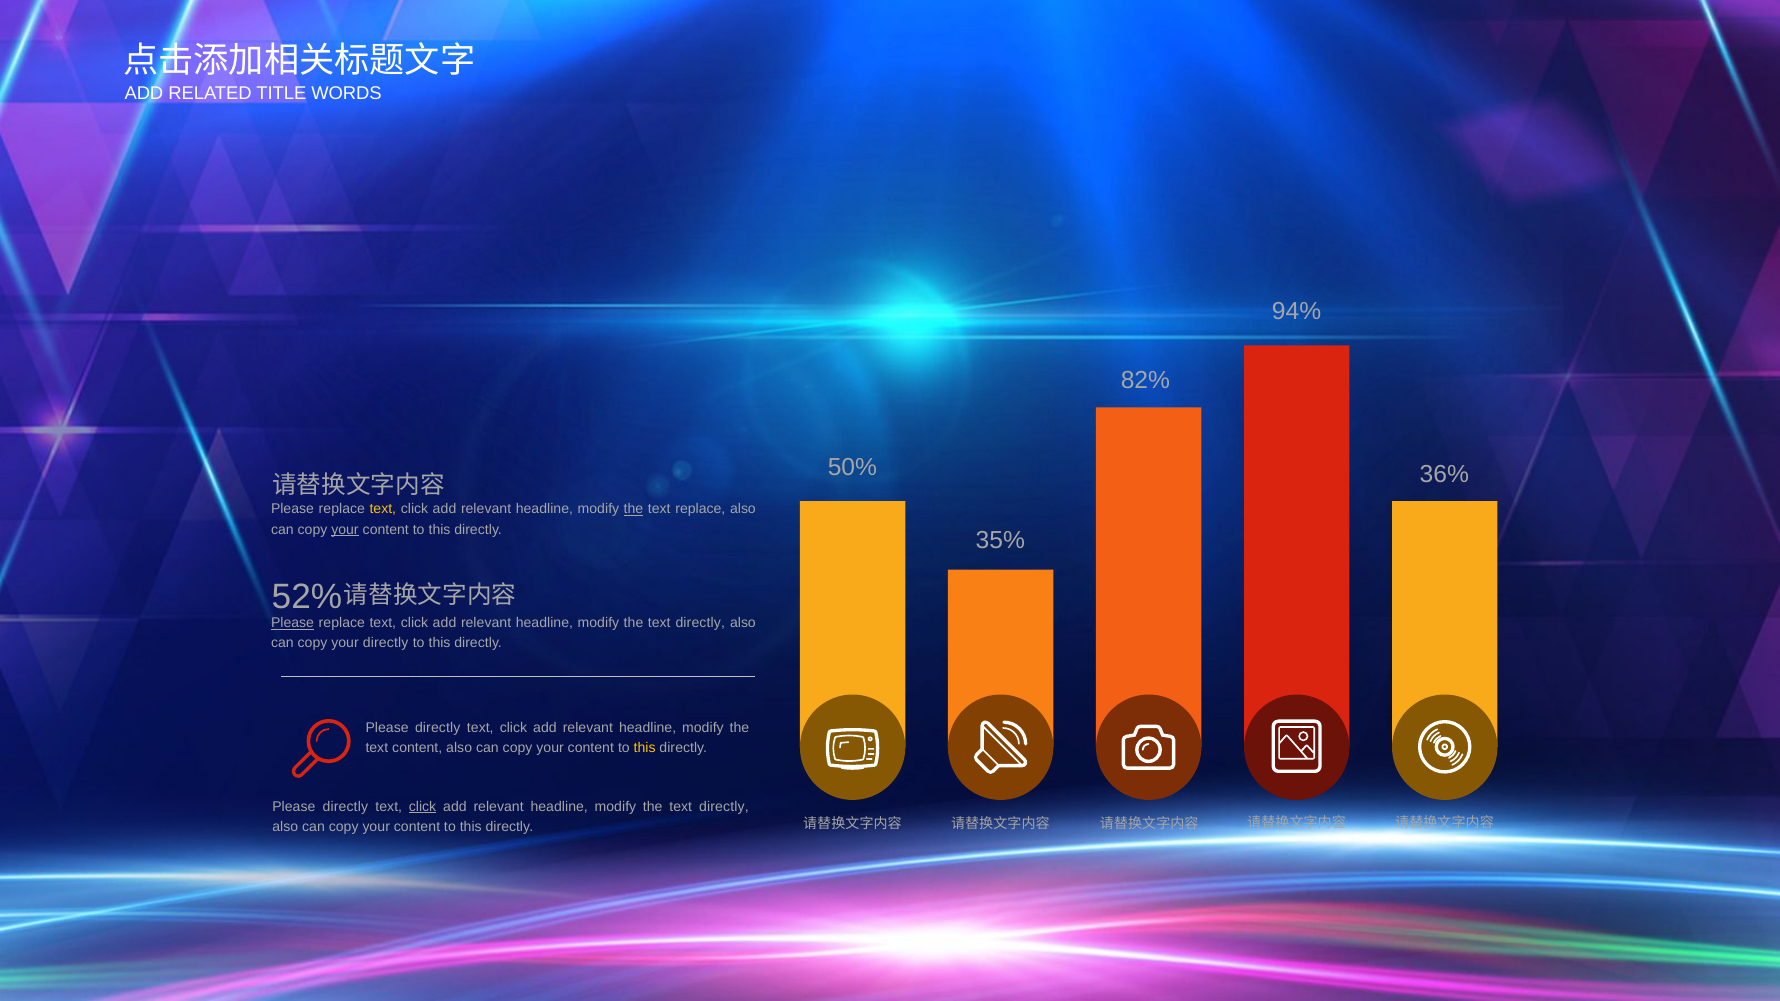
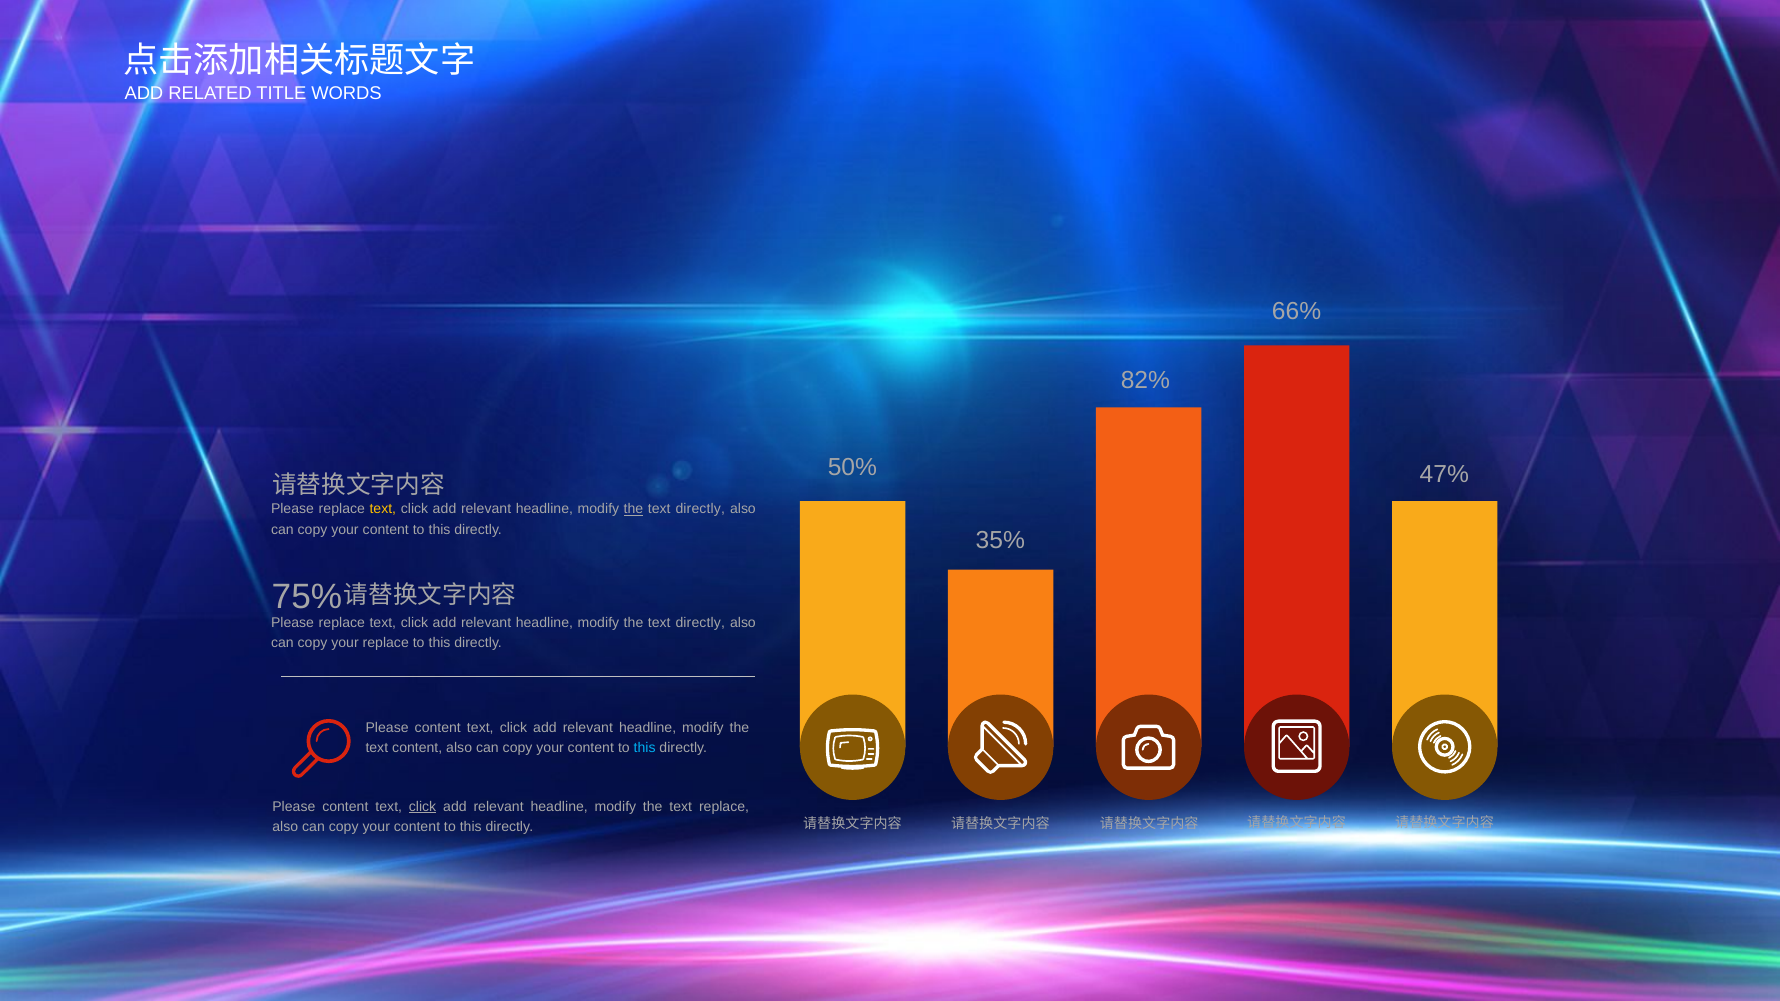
94%: 94% -> 66% (1297, 311)
36%: 36% -> 47% (1444, 475)
replace: replace -> directly (700, 509)
your underline: present -> none (345, 529)
52%: 52% -> 75% (307, 597)
Please underline: present -> none (293, 623)
your directly: directly -> replace (386, 643)
directly: directly -> content (438, 728)
this colour: yellow -> light blue (645, 748)
directly: directly -> content (345, 807)
directly: directly -> replace (724, 807)
